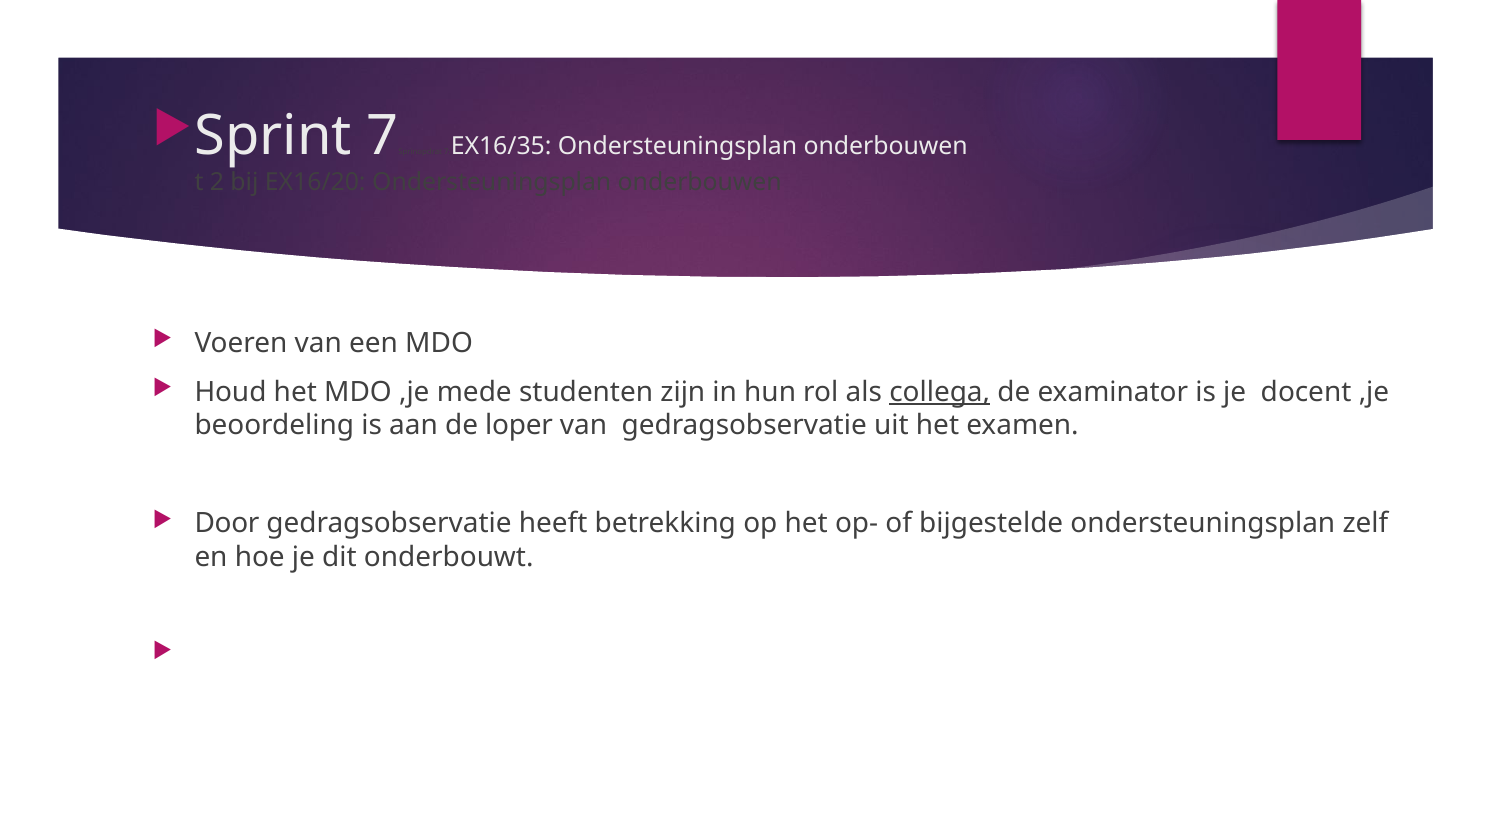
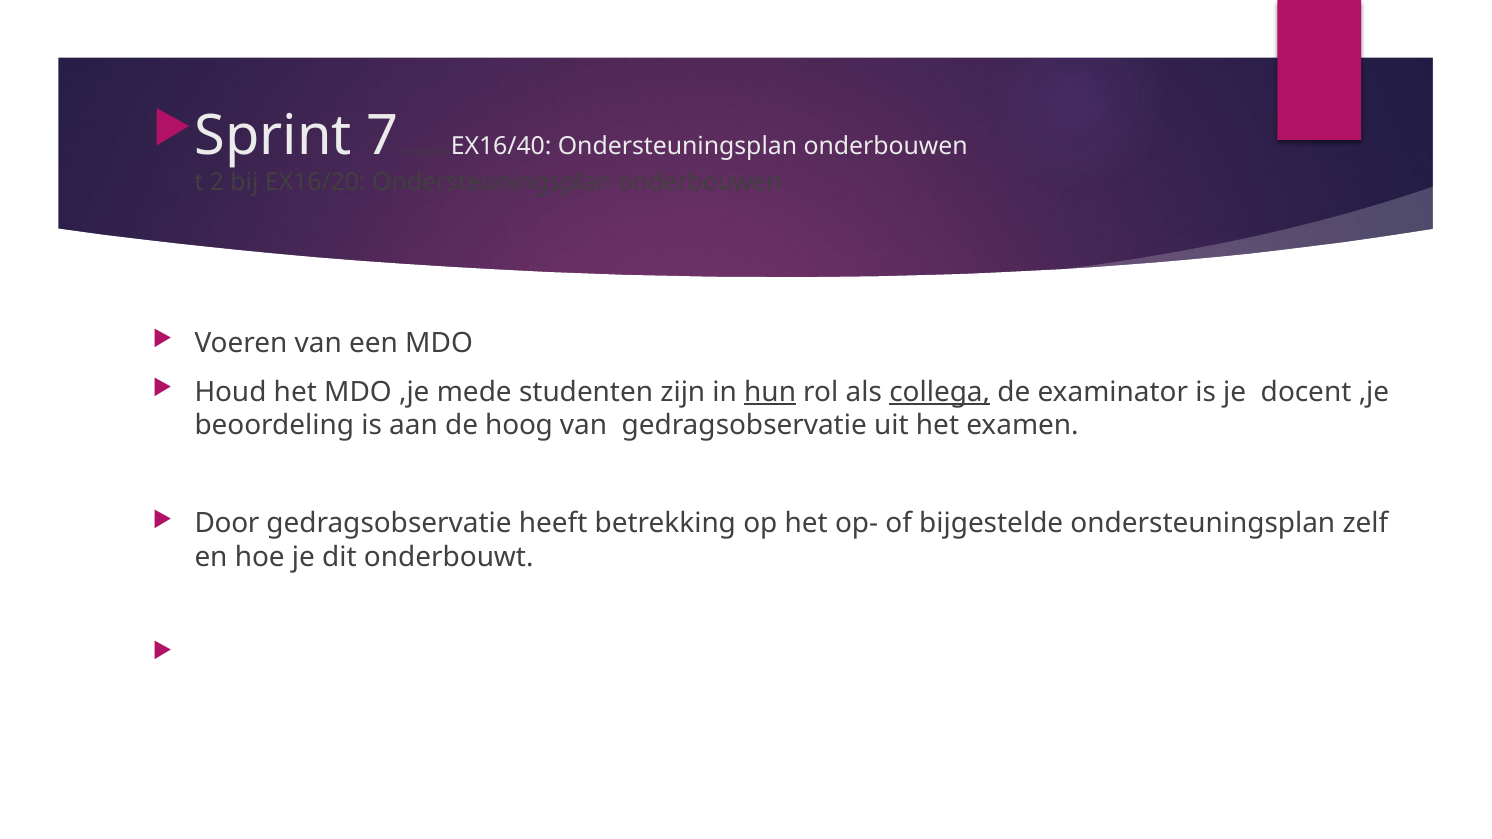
EX16/35: EX16/35 -> EX16/40 (501, 147)
hun underline: none -> present (770, 392)
loper: loper -> hoog (519, 426)
